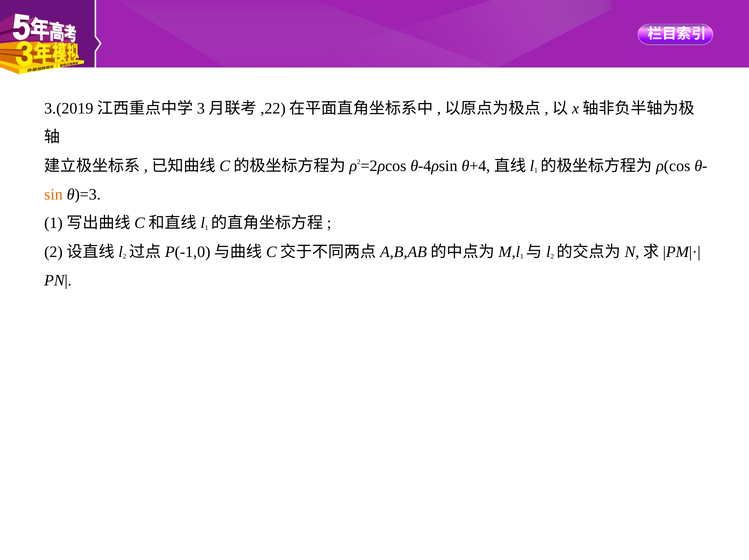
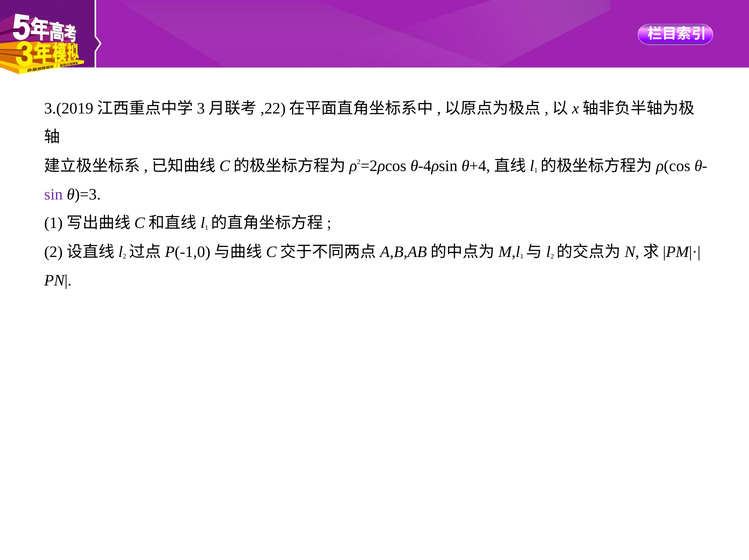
sin colour: orange -> purple (54, 195)
